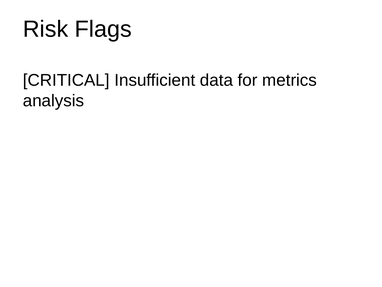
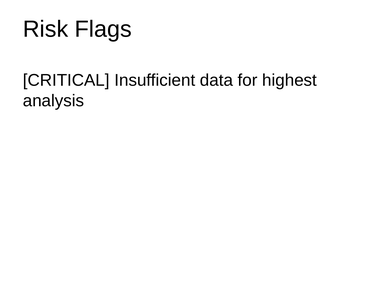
metrics: metrics -> highest (290, 80)
